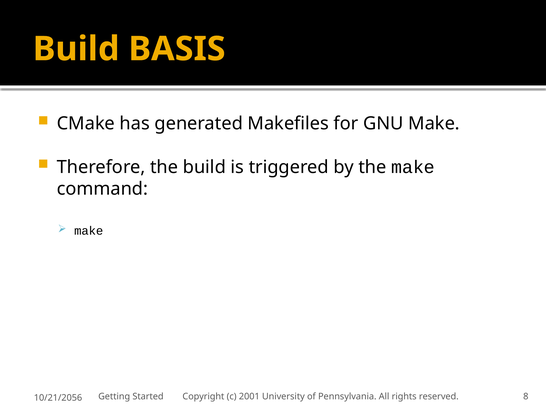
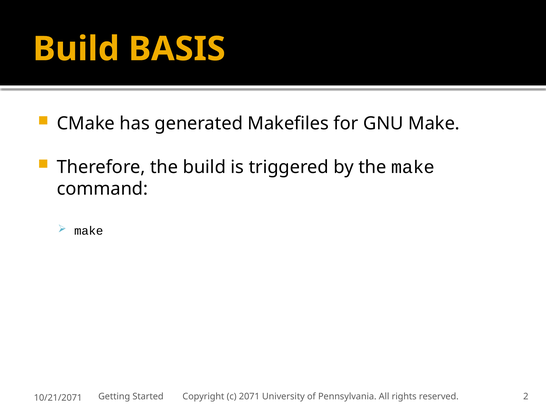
2001: 2001 -> 2071 (249, 397)
8: 8 -> 2 (526, 397)
10/21/2056: 10/21/2056 -> 10/21/2071 (58, 398)
